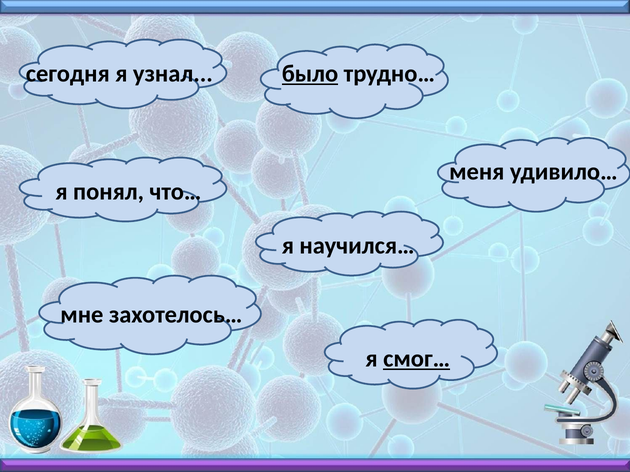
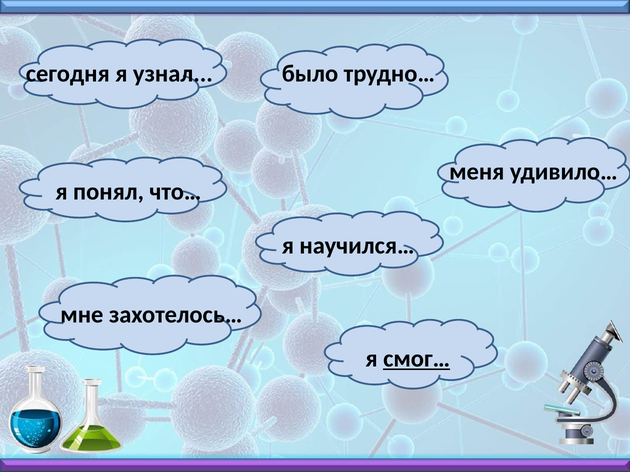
было underline: present -> none (310, 74)
